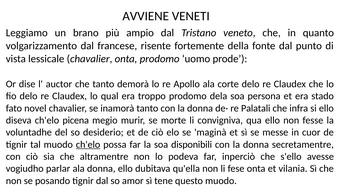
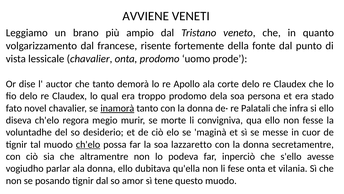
inamorà underline: none -> present (117, 108)
picena: picena -> regora (76, 120)
disponibili: disponibili -> lazzaretto (192, 144)
